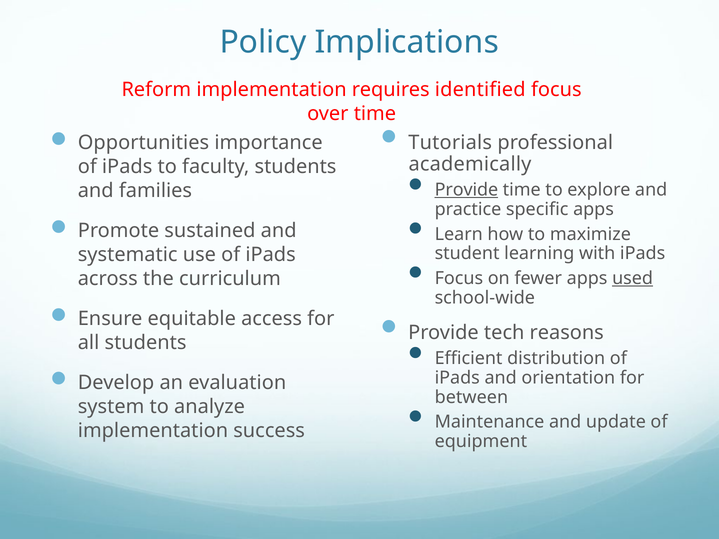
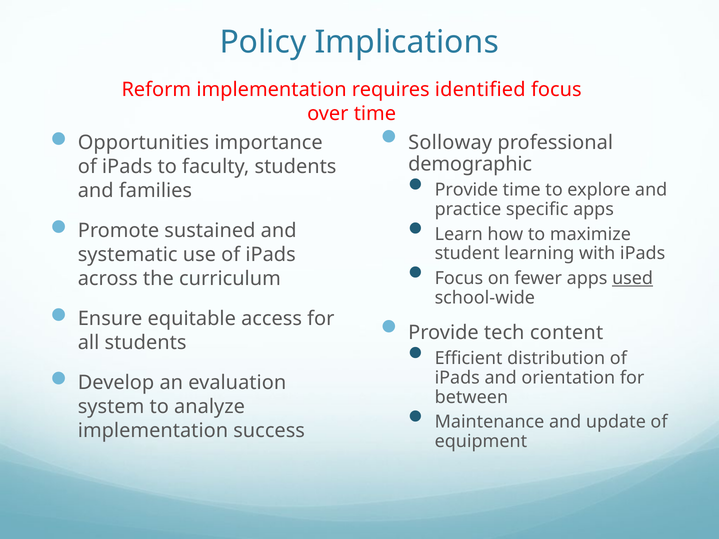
Tutorials: Tutorials -> Solloway (450, 143)
academically: academically -> demographic (470, 164)
Provide underline: present -> none (466, 190)
reasons: reasons -> content (567, 333)
